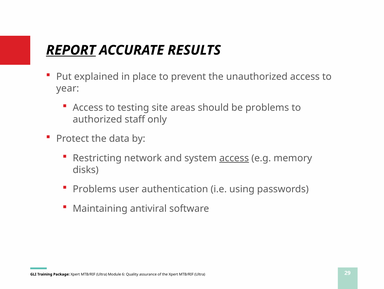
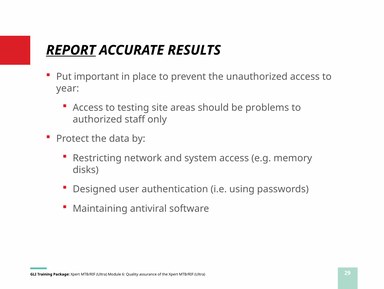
explained: explained -> important (96, 77)
access underline: present -> none (234, 158)
Problems: Problems -> Designed (94, 189)
